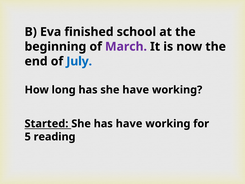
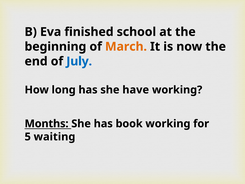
March colour: purple -> orange (126, 47)
Started: Started -> Months (47, 124)
has have: have -> book (129, 124)
reading: reading -> waiting (54, 137)
